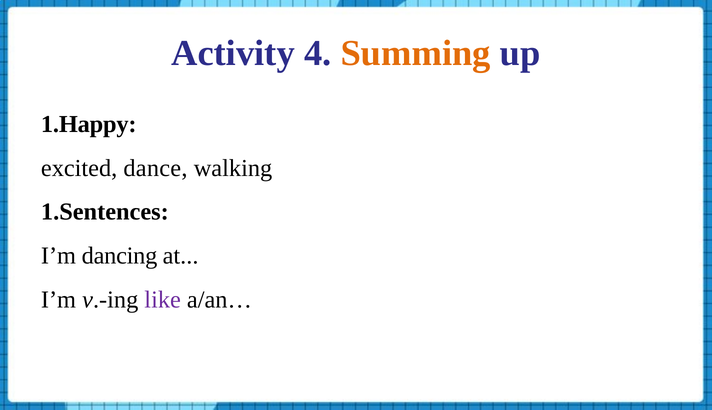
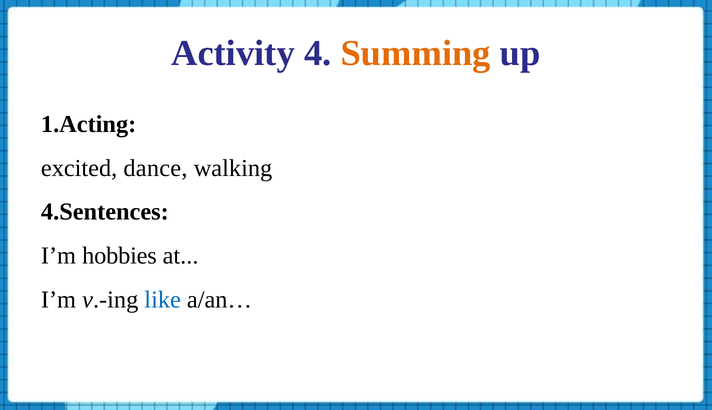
1.Happy: 1.Happy -> 1.Acting (89, 124)
1.Sentences: 1.Sentences -> 4.Sentences (105, 212)
dancing: dancing -> hobbies (119, 256)
like colour: purple -> blue (163, 300)
